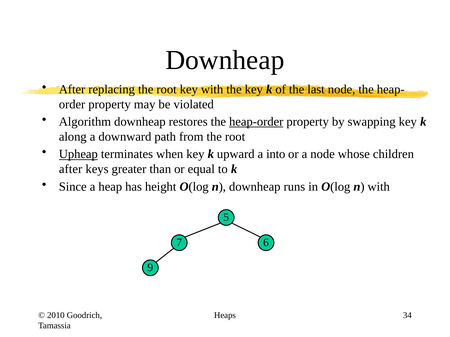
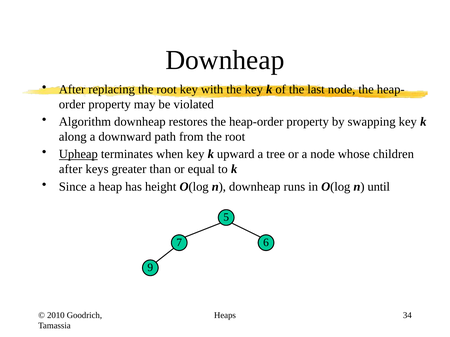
heap-order underline: present -> none (256, 122)
into: into -> tree (276, 154)
n with: with -> until (379, 187)
